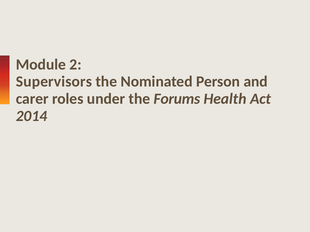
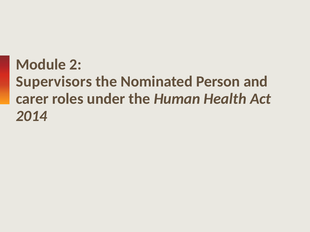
Forums: Forums -> Human (177, 99)
